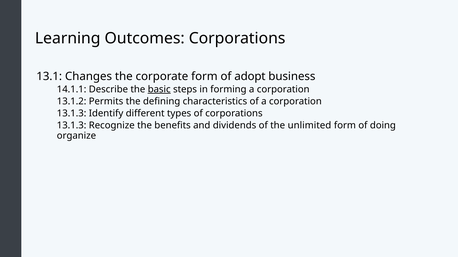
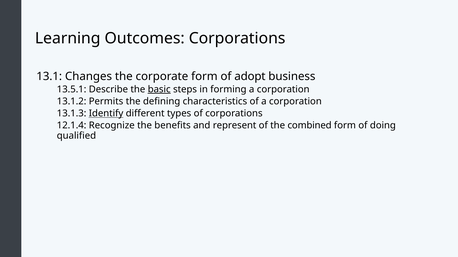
14.1.1: 14.1.1 -> 13.5.1 (72, 90)
Identify underline: none -> present (106, 114)
13.1.3: 13.1.3 -> 12.1.4 (72, 126)
dividends: dividends -> represent (235, 126)
unlimited: unlimited -> combined (310, 126)
organize: organize -> qualified (76, 136)
